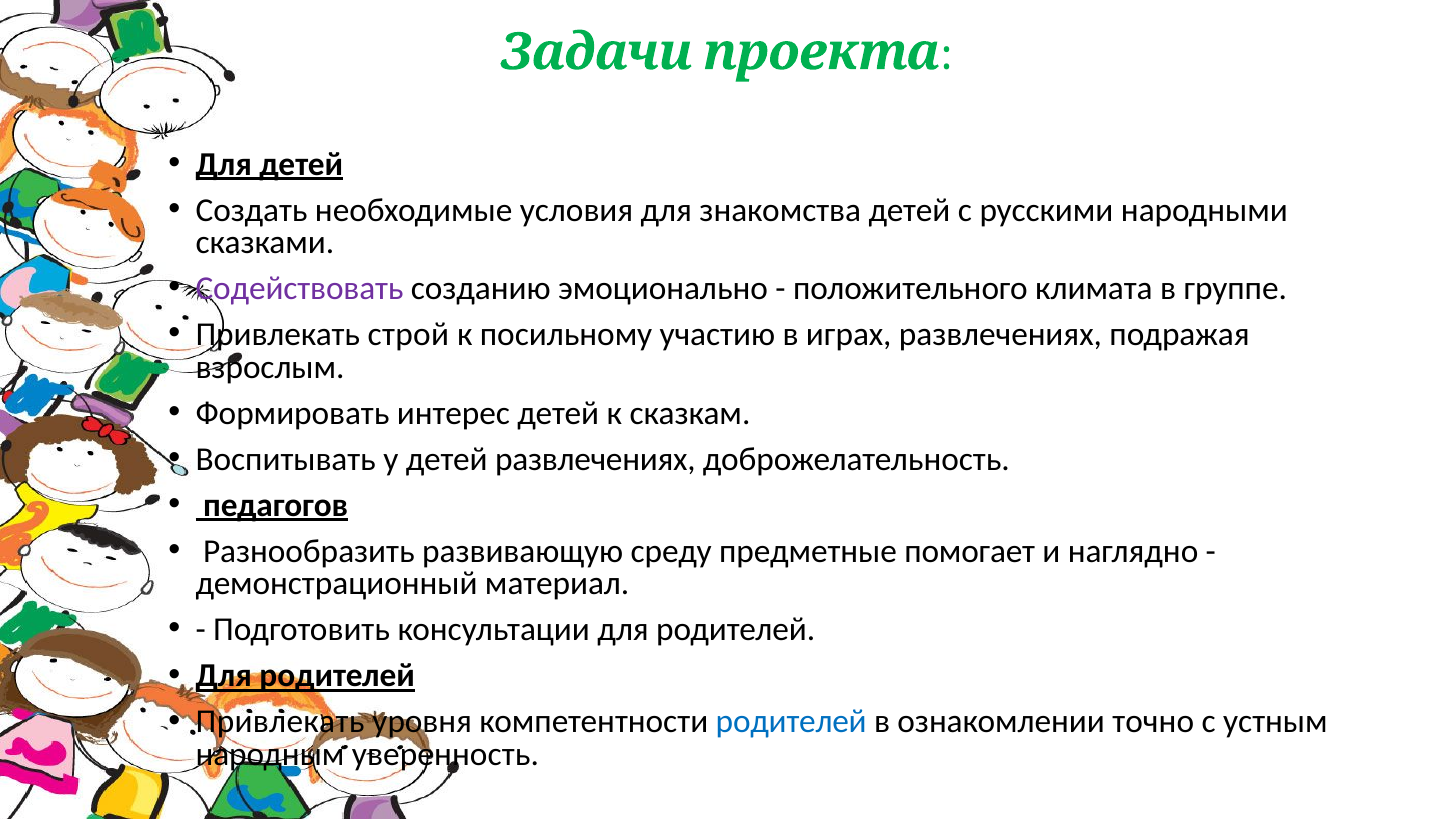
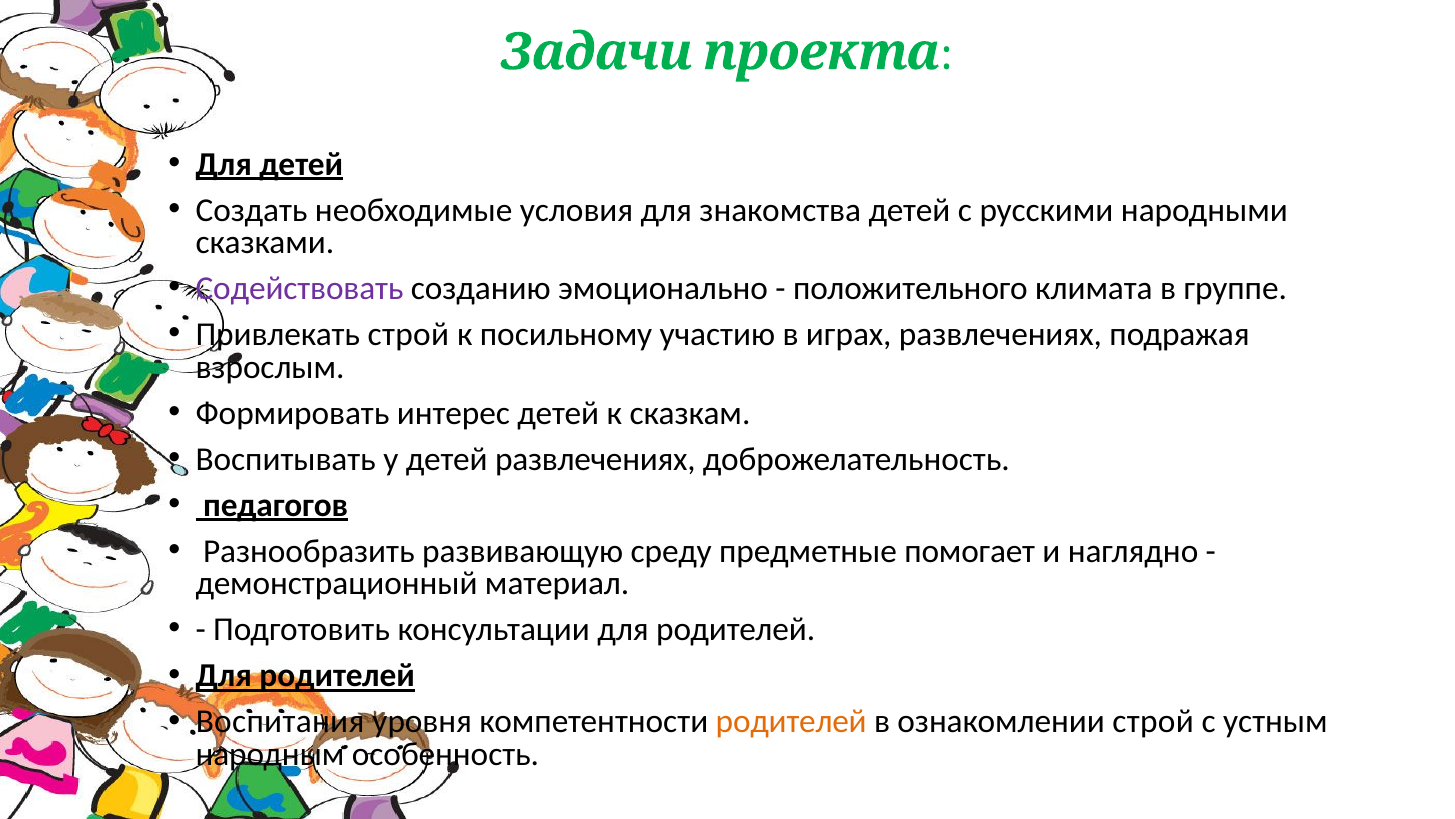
Привлекать: Привлекать -> Воспитания (280, 721)
родителей colour: blue -> orange (791, 721)
ознакомлении точно: точно -> строй (1153, 721)
уверенность: уверенность -> особенность (446, 754)
